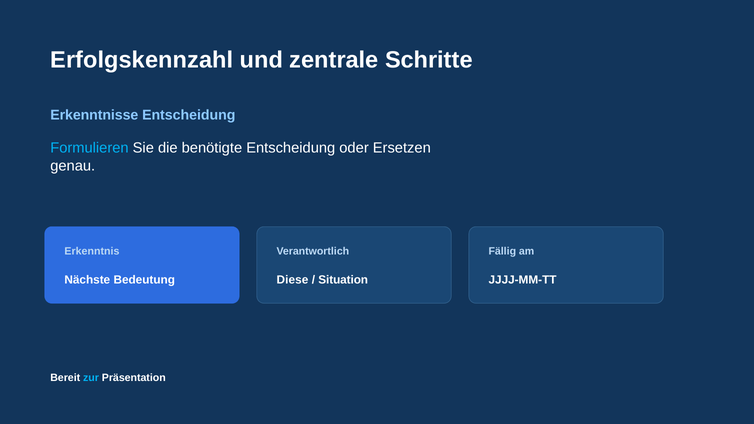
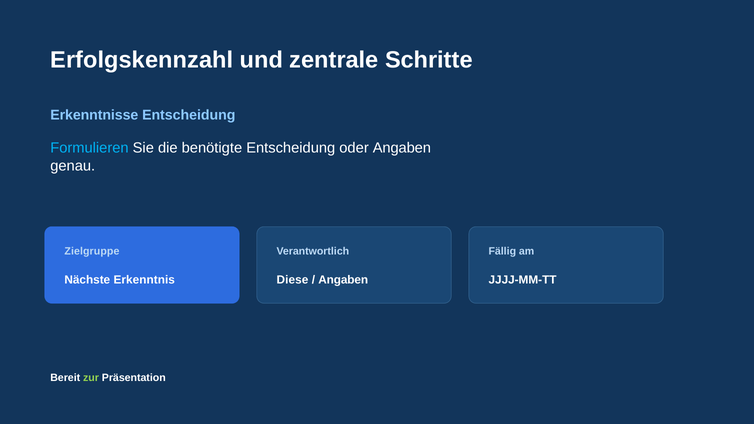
oder Ersetzen: Ersetzen -> Angaben (402, 148)
Erkenntnis: Erkenntnis -> Zielgruppe (92, 251)
Bedeutung: Bedeutung -> Erkenntnis (144, 280)
Situation: Situation -> Angaben (343, 280)
zur colour: light blue -> light green (91, 378)
